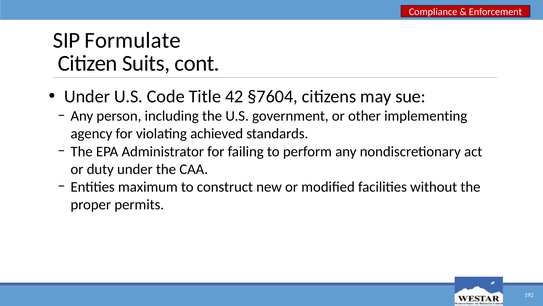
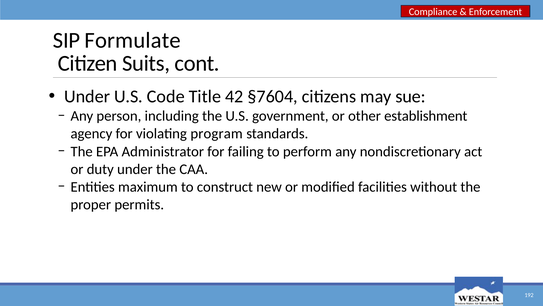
implementing: implementing -> establishment (426, 116)
achieved: achieved -> program (217, 134)
